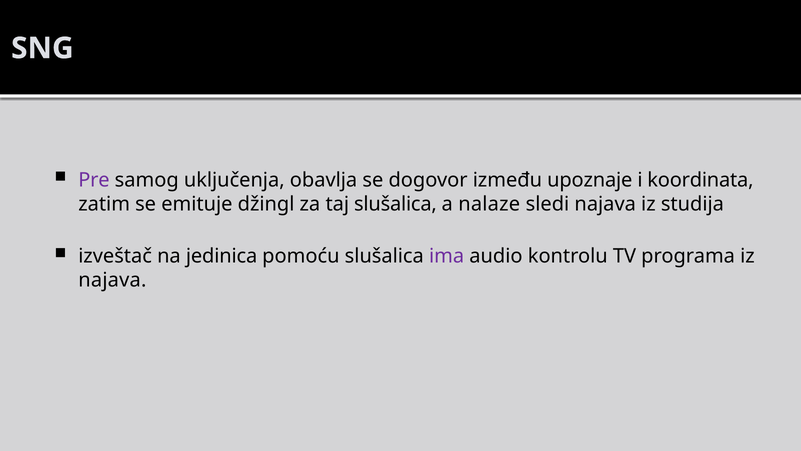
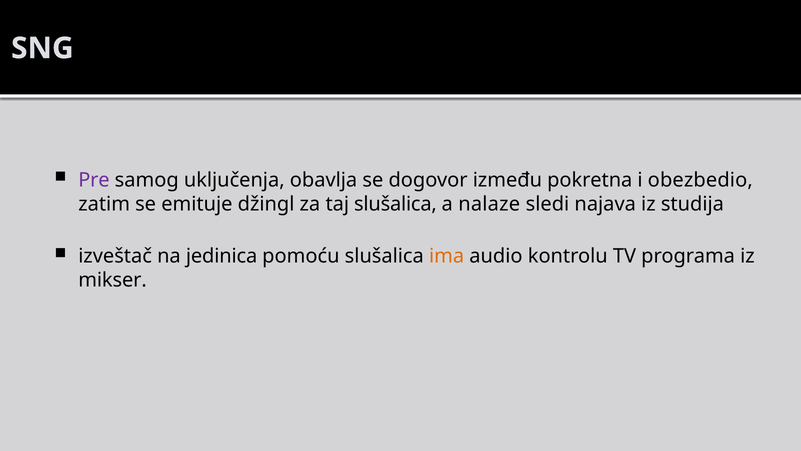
upoznaje: upoznaje -> pokretna (590, 180)
koordinata: koordinata -> obezbedio (700, 180)
ima colour: purple -> orange (447, 256)
najava: najava -> mikser (113, 280)
